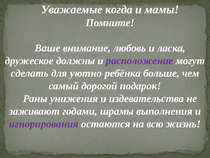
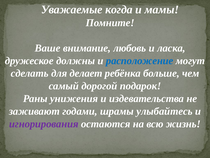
расположение colour: purple -> blue (140, 61)
уютно: уютно -> делает (86, 73)
выполнения: выполнения -> улыбайтесь (164, 111)
